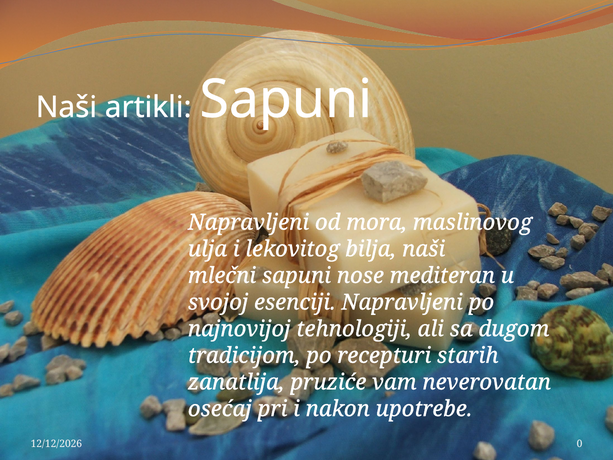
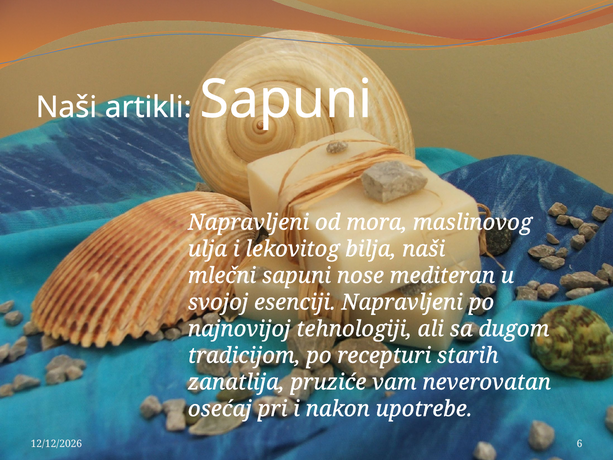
0: 0 -> 6 (580, 444)
